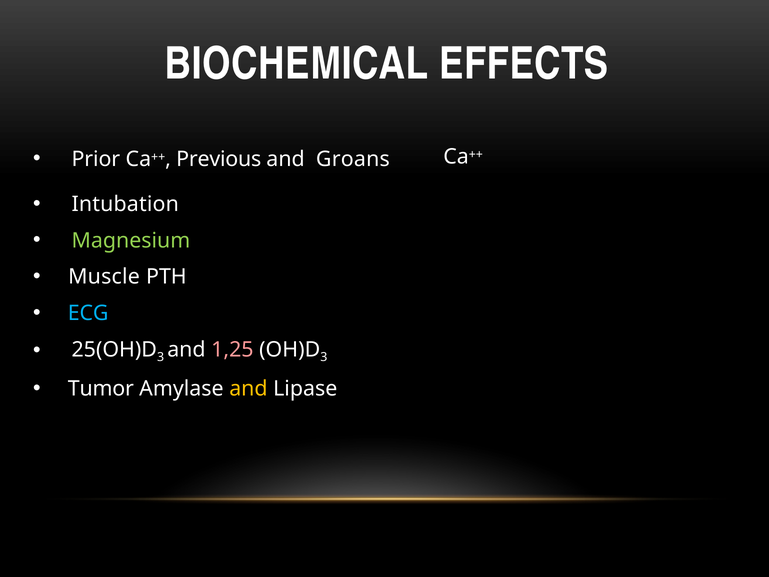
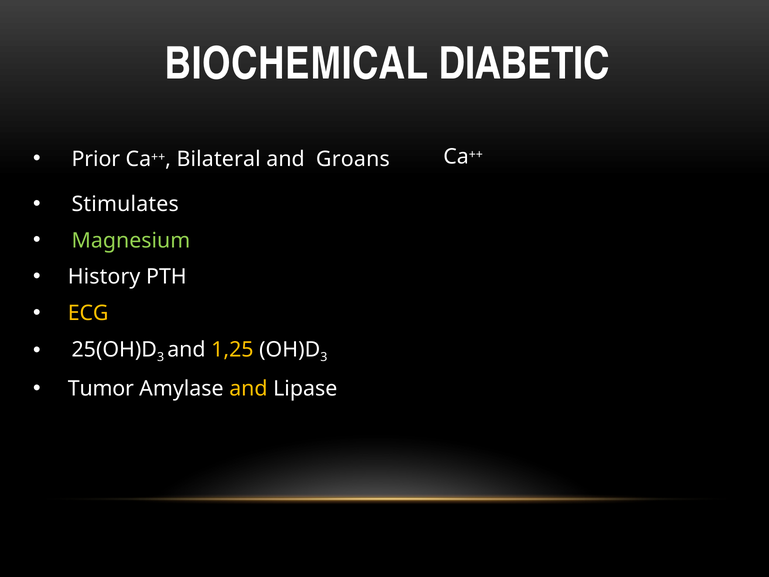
EFFECTS: EFFECTS -> DIABETIC (524, 64)
Previous: Previous -> Bilateral (219, 159)
Intubation: Intubation -> Stimulates (125, 204)
Muscle: Muscle -> History (104, 277)
ECG colour: light blue -> yellow (88, 313)
1,25 colour: pink -> yellow (232, 350)
